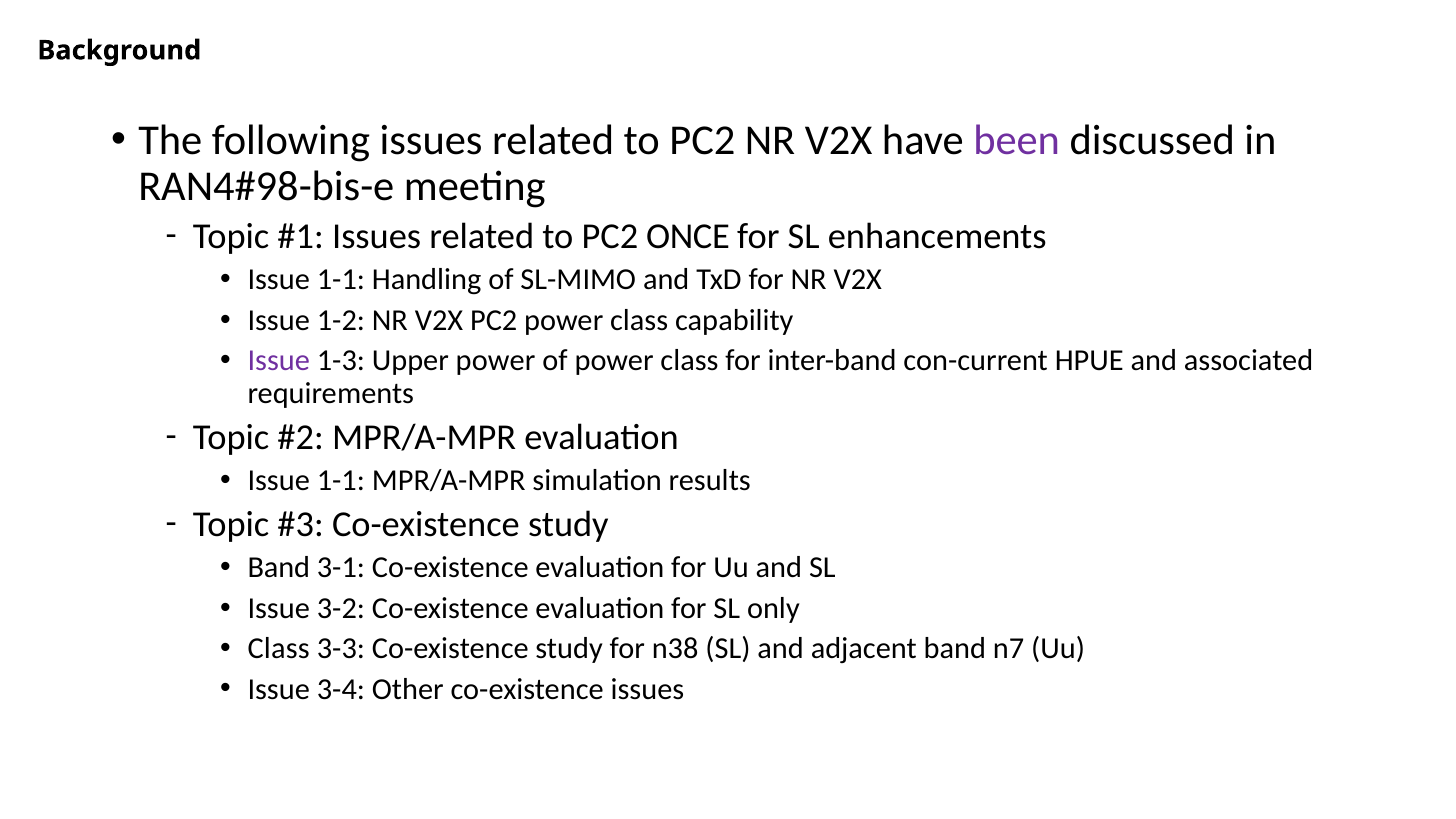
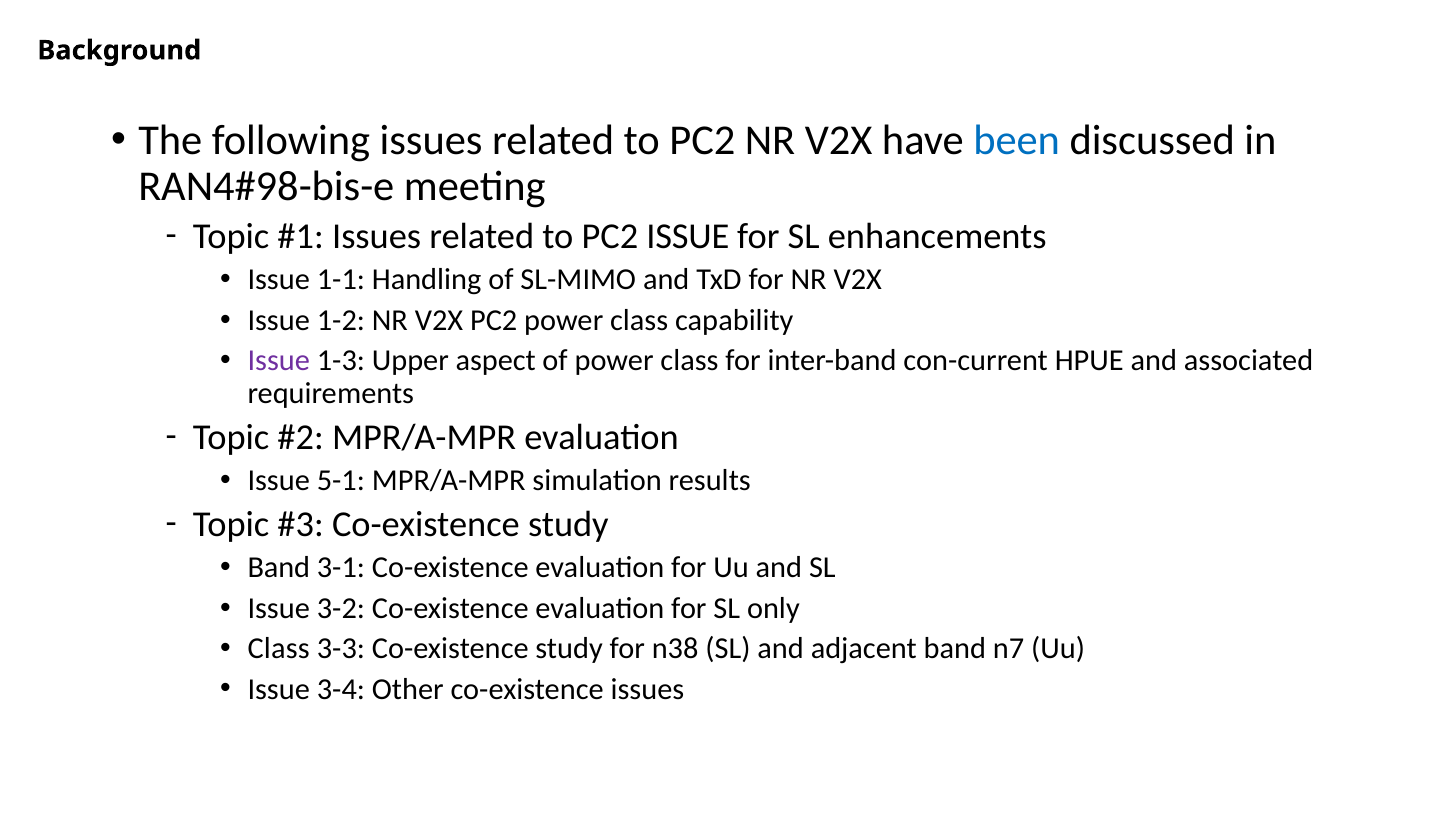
been colour: purple -> blue (1017, 140)
PC2 ONCE: ONCE -> ISSUE (688, 236)
Upper power: power -> aspect (496, 361)
1-1: 1-1 -> 5-1 (341, 481)
